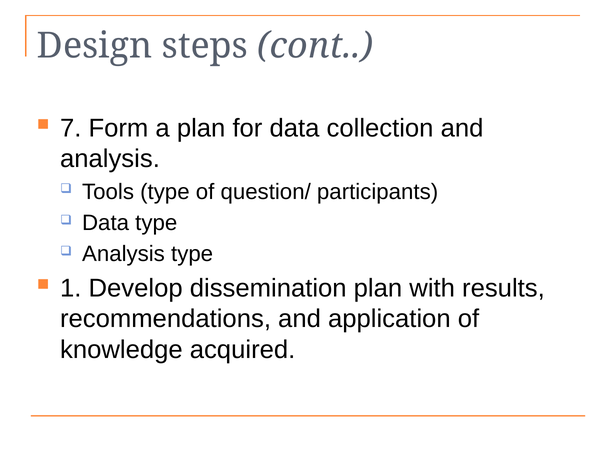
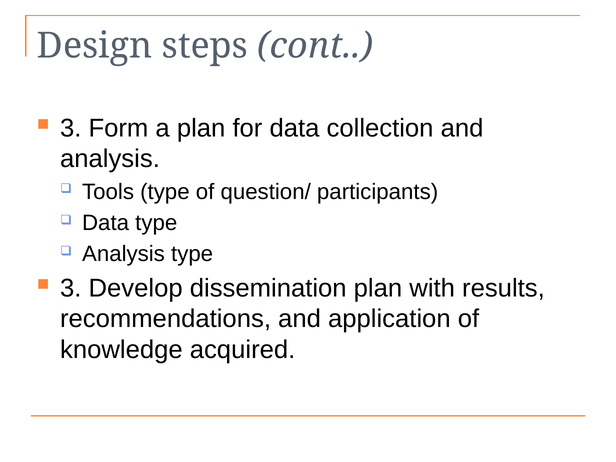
7: 7 -> 3 (71, 128)
1: 1 -> 3 (71, 288)
